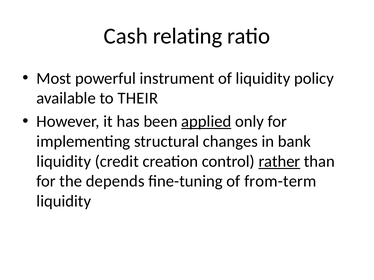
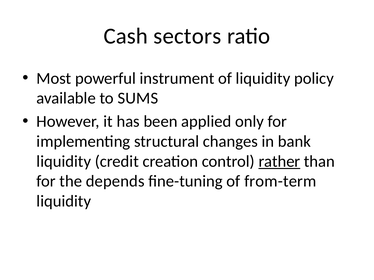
relating: relating -> sectors (187, 36)
THEIR: THEIR -> SUMS (138, 98)
applied underline: present -> none (206, 122)
